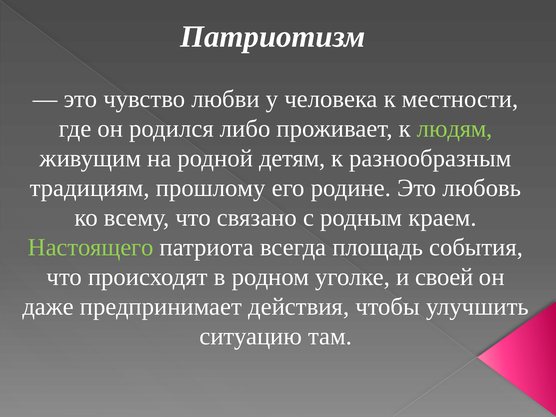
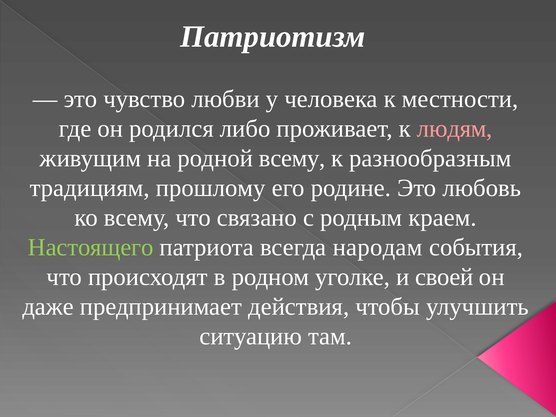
людям colour: light green -> pink (455, 129)
родной детям: детям -> всему (292, 158)
площадь: площадь -> народам (378, 247)
